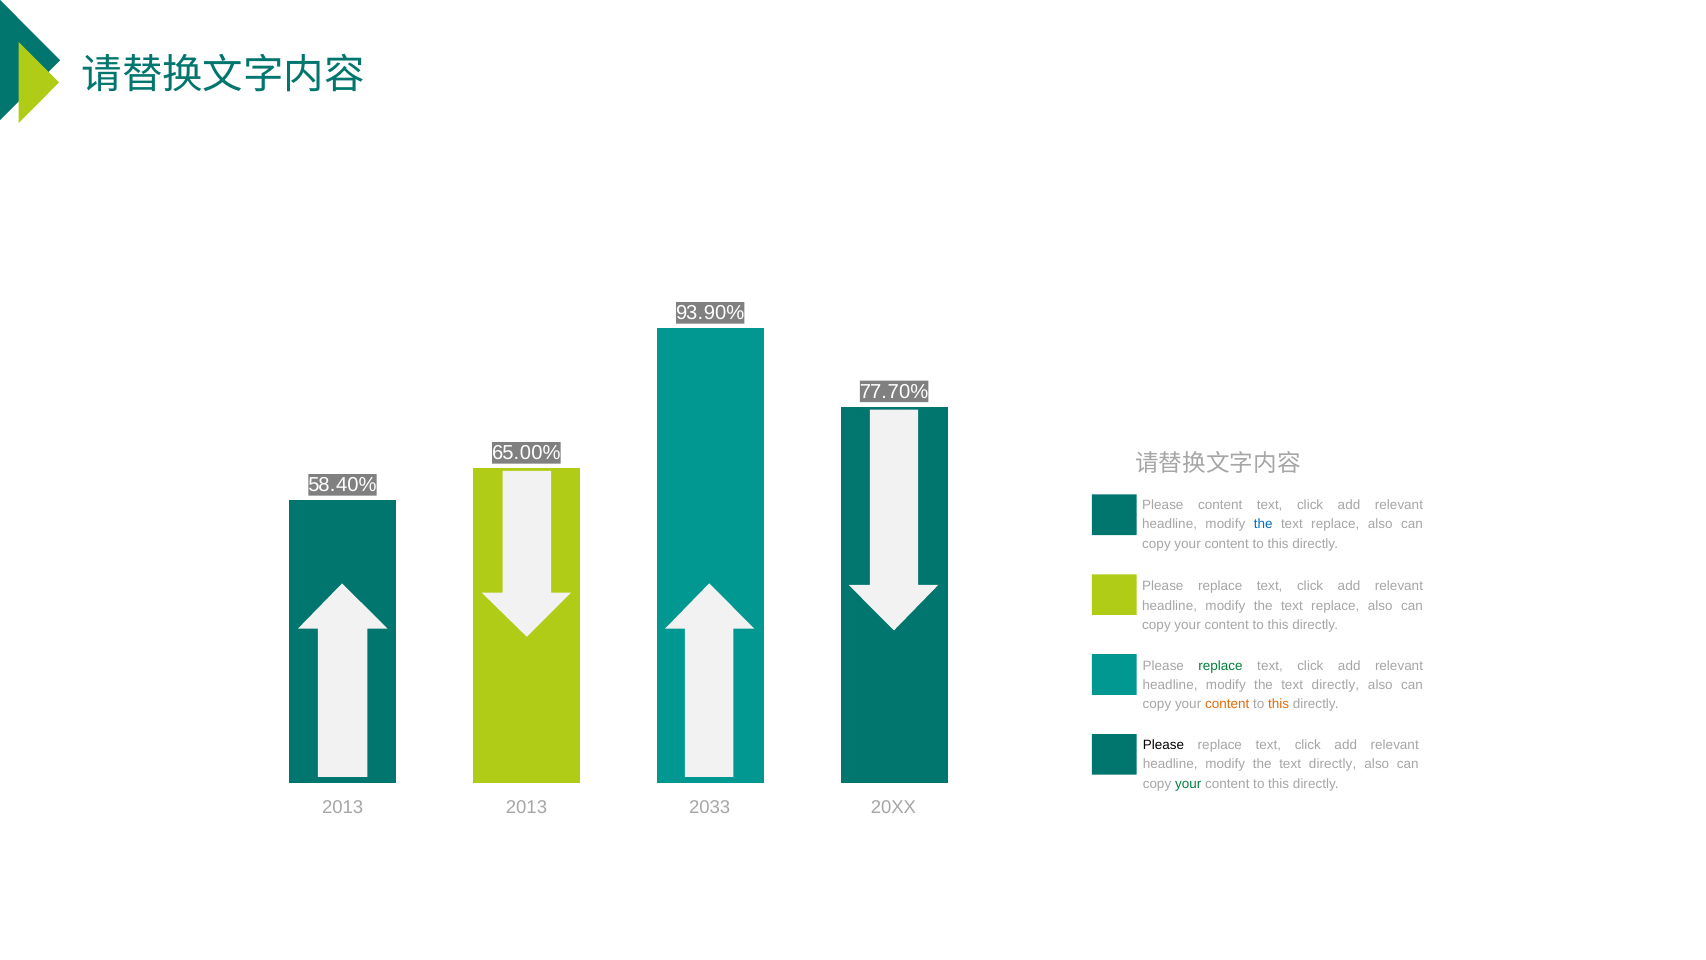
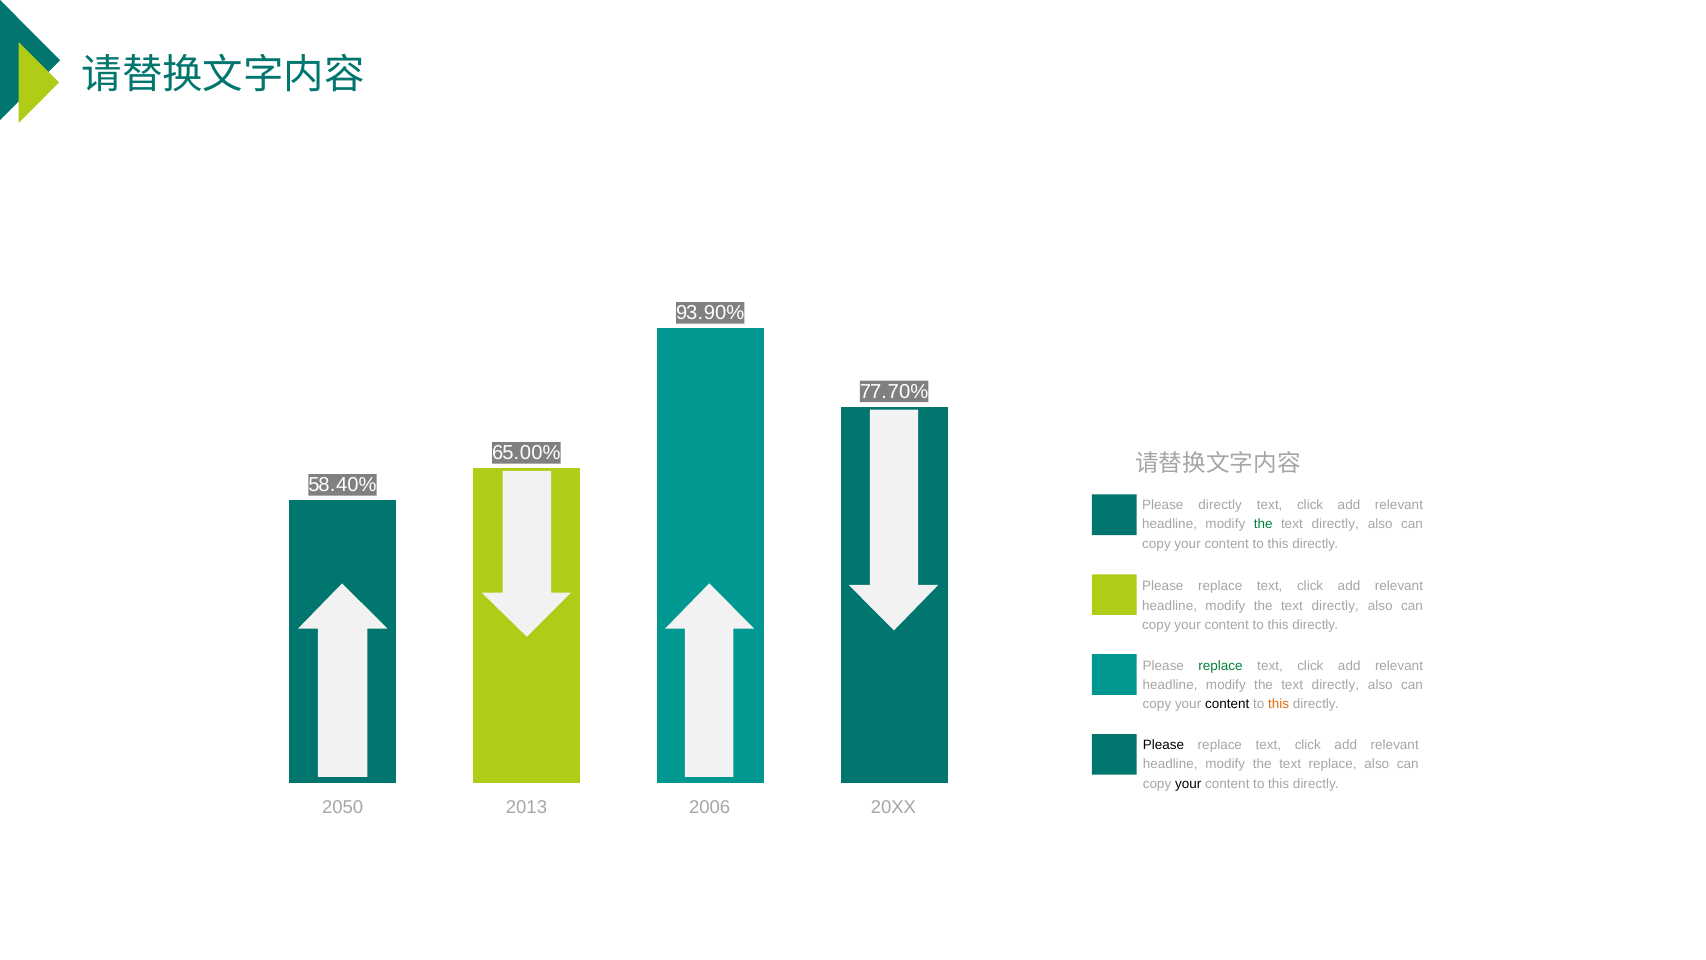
Please content: content -> directly (1220, 505)
the colour: blue -> green (1263, 524)
replace: replace -> directly (1335, 524)
replace: replace -> directly (1335, 605)
content colour: orange -> black (1227, 704)
directly: directly -> replace (1333, 764)
your colour: green -> black (1188, 783)
2013: 2013 -> 2050 (343, 807)
2033: 2033 -> 2006 (710, 807)
